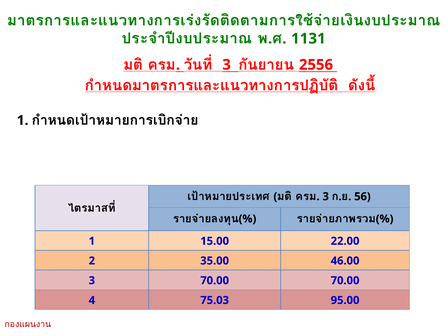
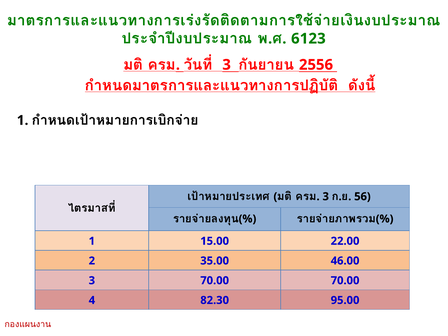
1131: 1131 -> 6123 (308, 39)
75.03: 75.03 -> 82.30 (215, 300)
